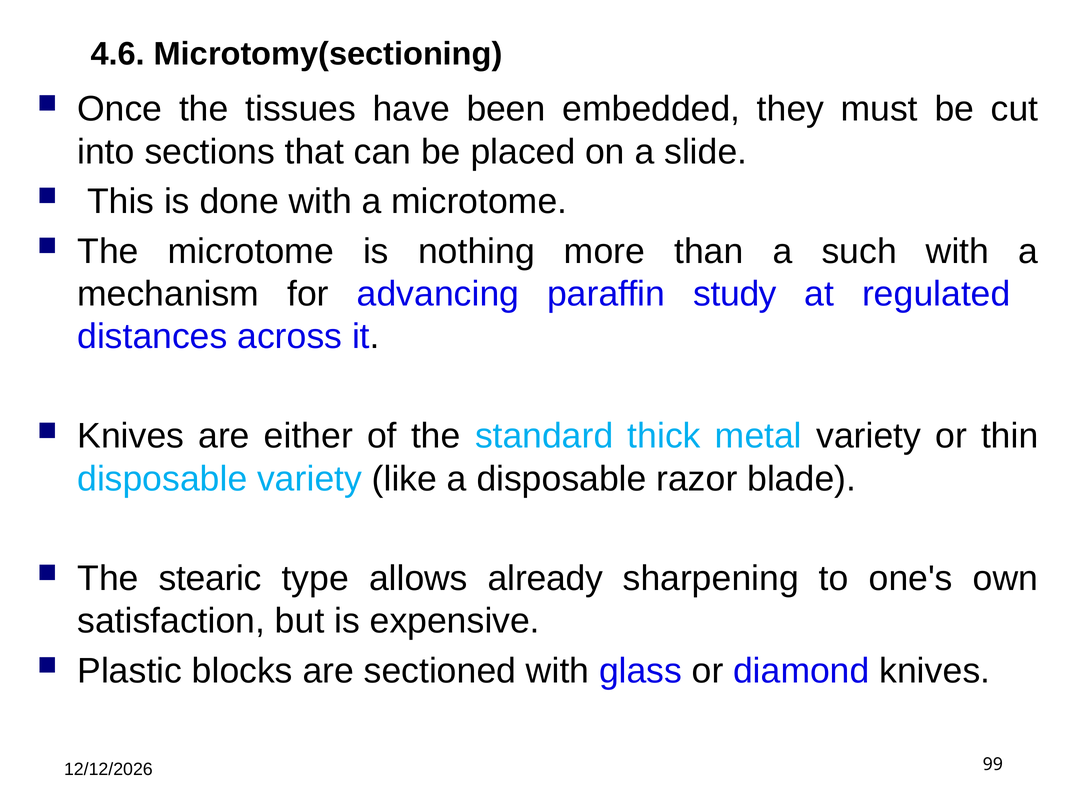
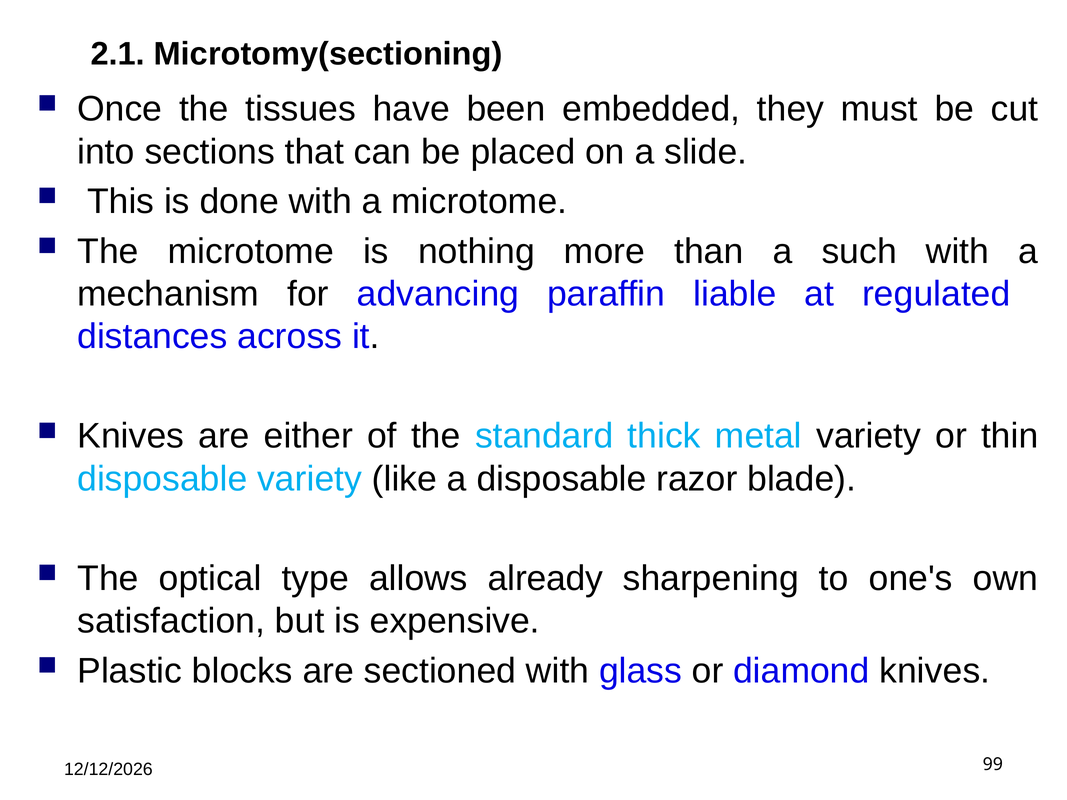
4.6: 4.6 -> 2.1 (118, 54)
study: study -> liable (735, 294)
stearic: stearic -> optical (210, 579)
